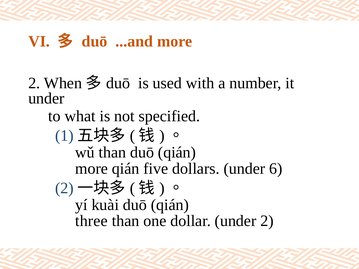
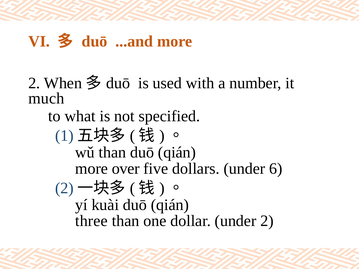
under: under -> much (46, 98)
more qián: qián -> over (126, 169)
